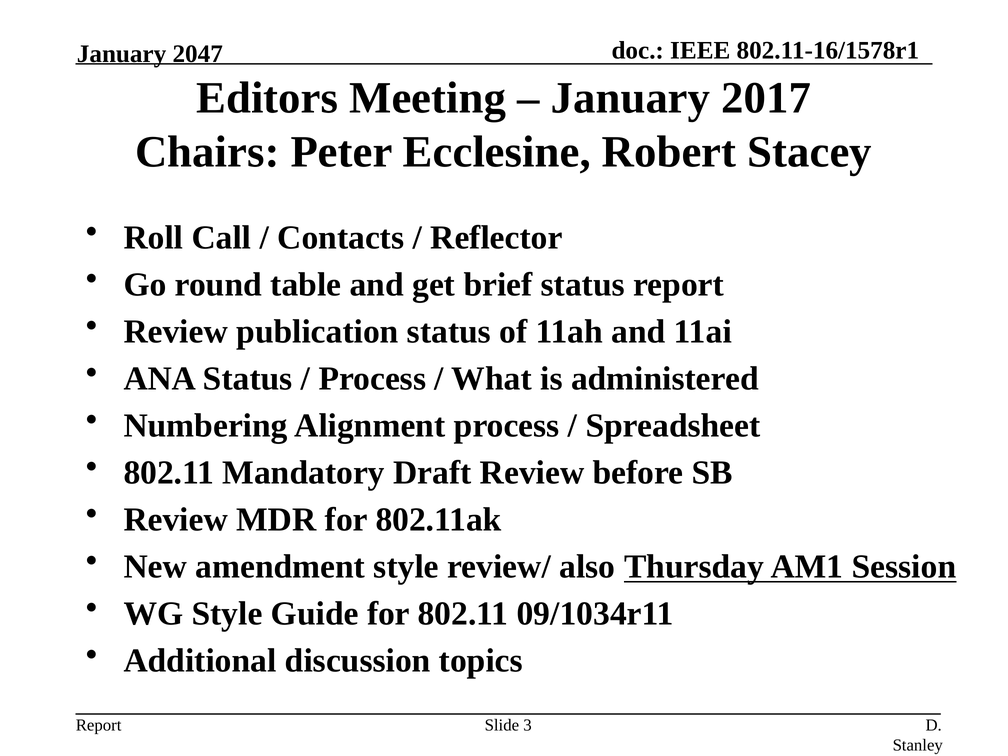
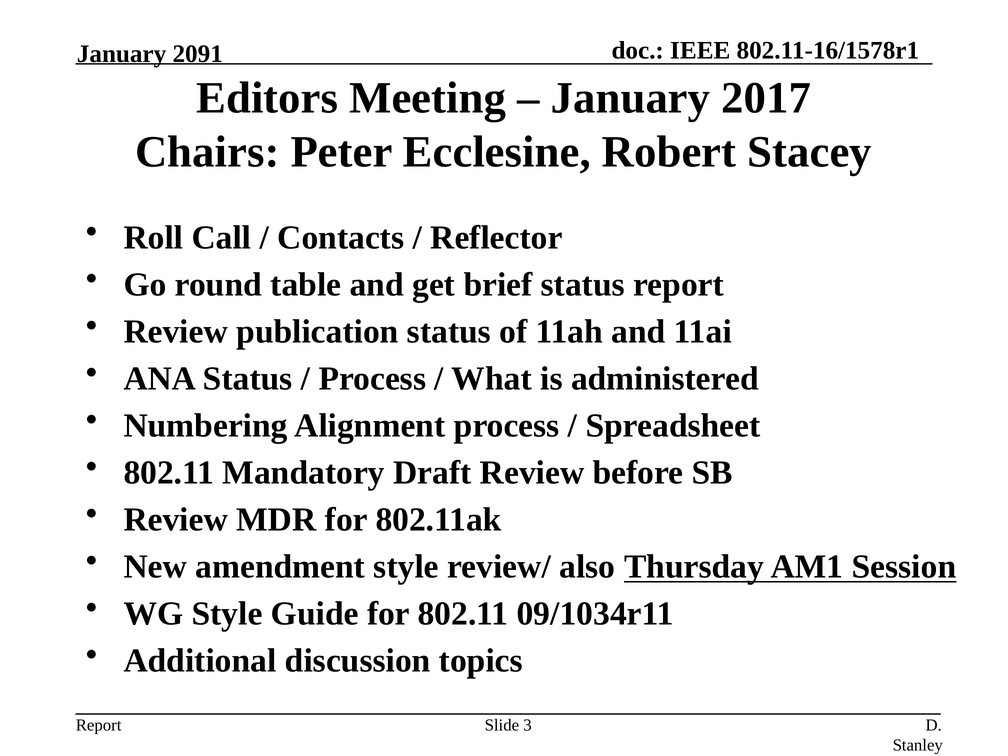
2047: 2047 -> 2091 (198, 54)
